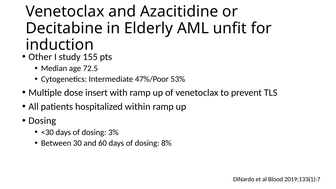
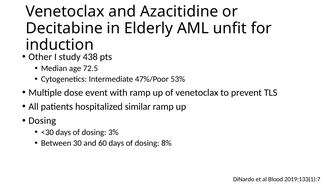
155: 155 -> 438 (90, 57)
insert: insert -> event (96, 93)
within: within -> similar (138, 107)
